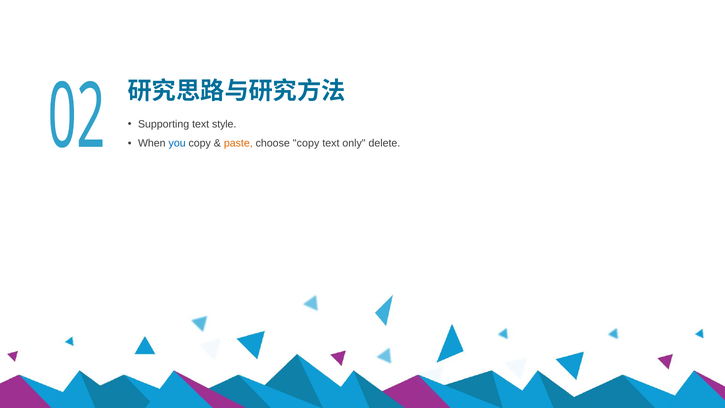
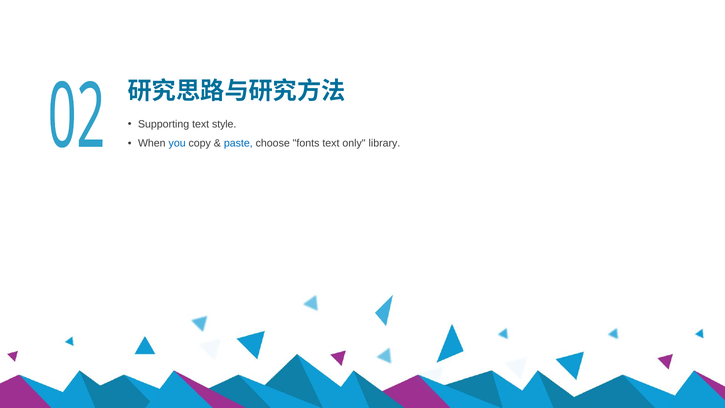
paste colour: orange -> blue (238, 143)
choose copy: copy -> fonts (306, 143)
delete: delete -> library (384, 143)
